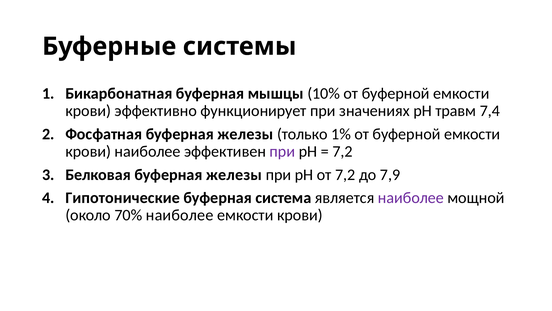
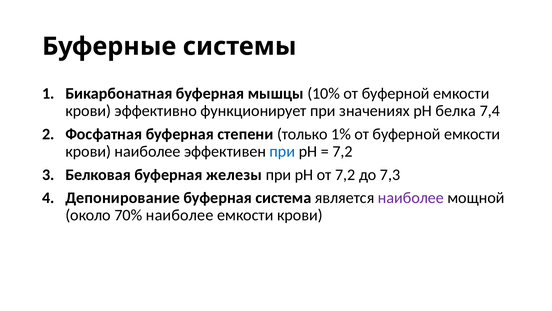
травм: травм -> белка (456, 111)
Фосфатная буферная железы: железы -> степени (245, 134)
при colour: purple -> blue (282, 151)
7,9: 7,9 -> 7,3 (390, 174)
Гипотонические: Гипотонические -> Депонирование (123, 198)
